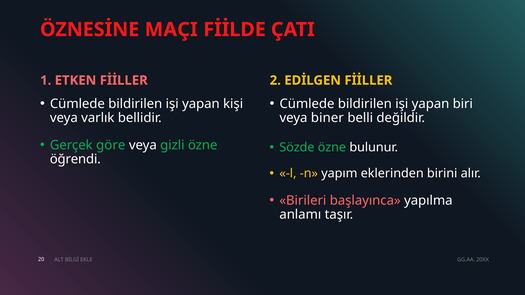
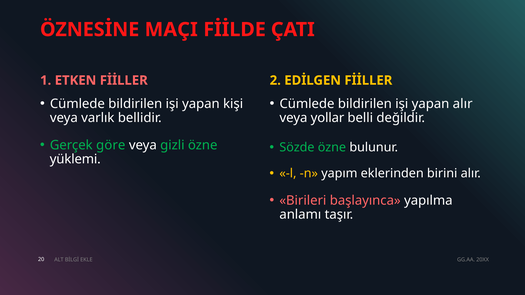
yapan biri: biri -> alır (463, 104)
biner: biner -> yollar (327, 118)
öğrendi: öğrendi -> yüklemi (75, 159)
